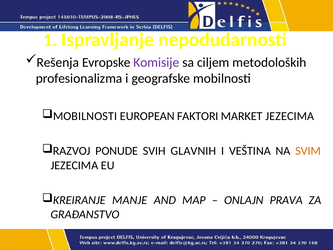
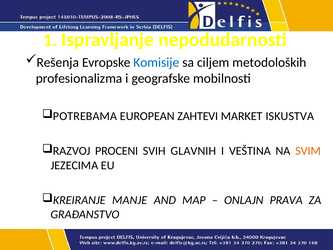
Komisije colour: purple -> blue (156, 62)
MOBILNOSTI: MOBILNOSTI -> POTREBAMA (85, 116)
FAKTORI: FAKTORI -> ZAHTEVI (198, 116)
MARKET JEZECIMA: JEZECIMA -> ISKUSTVA (290, 116)
PONUDE: PONUDE -> PROCENI (117, 151)
